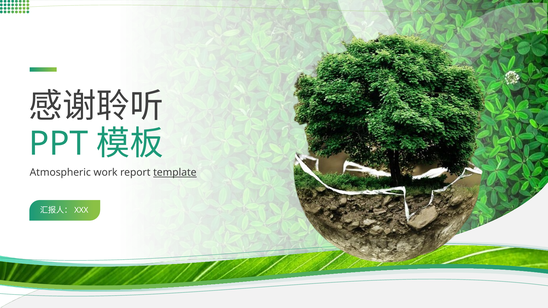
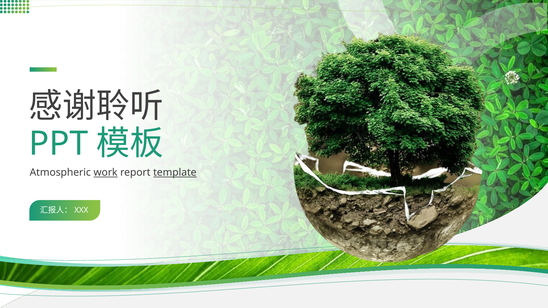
work underline: none -> present (106, 173)
